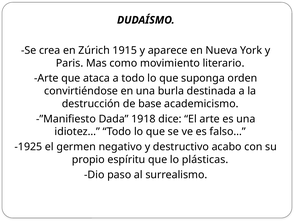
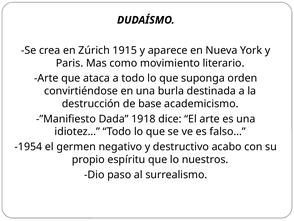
-1925: -1925 -> -1954 (28, 146)
plásticas: plásticas -> nuestros (205, 159)
